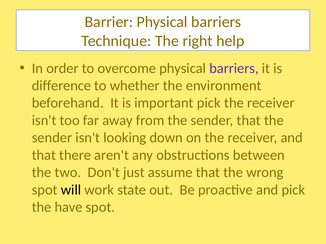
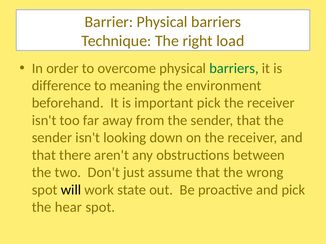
help: help -> load (230, 41)
barriers colour: purple -> green (234, 68)
whether: whether -> meaning (135, 86)
have: have -> hear (68, 208)
